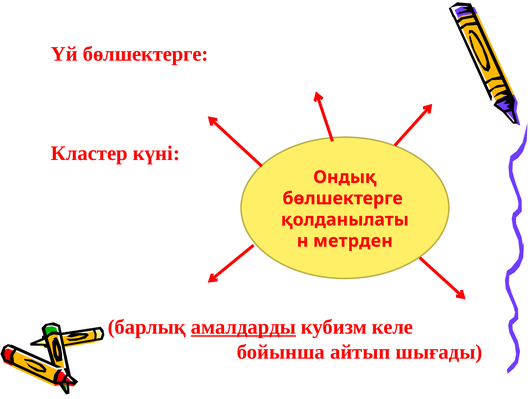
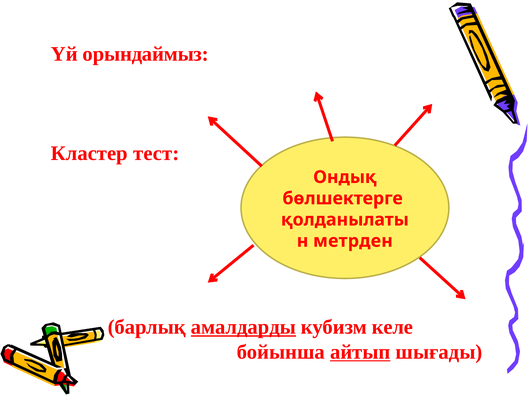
Үй бөлшектерге: бөлшектерге -> орындаймыз (146, 54)
күні: күні -> тест (156, 153)
айтып underline: none -> present (360, 352)
